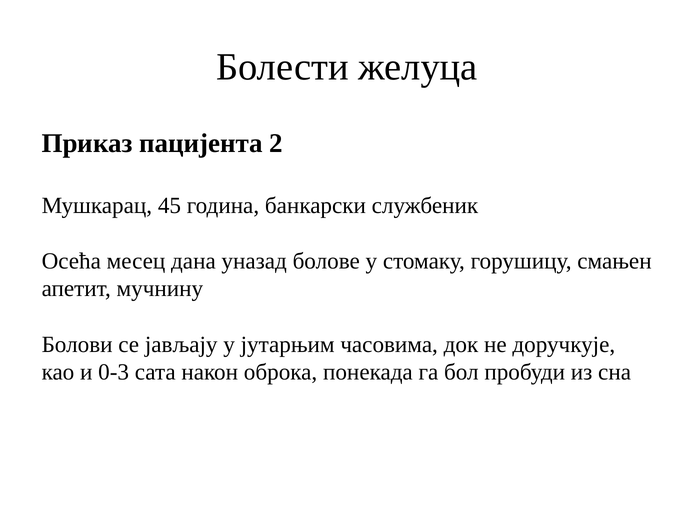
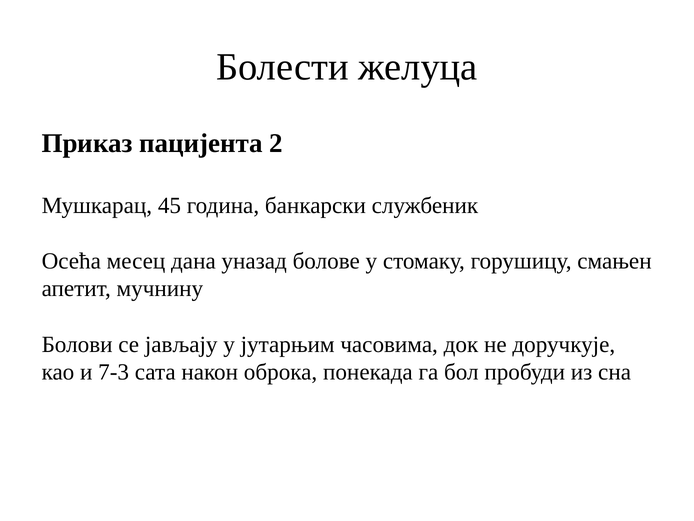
0-3: 0-3 -> 7-3 (114, 372)
